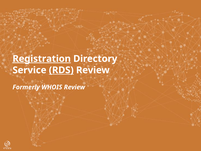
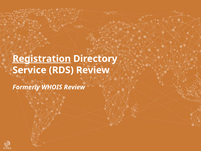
RDS underline: present -> none (61, 70)
